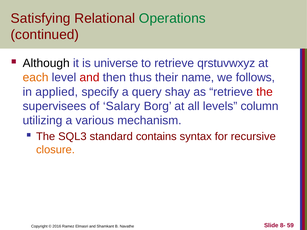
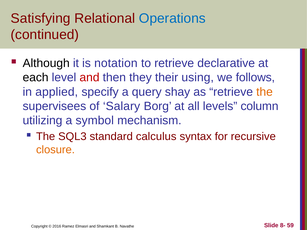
Operations colour: green -> blue (172, 18)
universe: universe -> notation (116, 63)
qrstuvwxyz: qrstuvwxyz -> declarative (226, 63)
each colour: orange -> black (36, 78)
thus: thus -> they (140, 78)
name: name -> using (198, 78)
the colour: red -> orange (265, 92)
various: various -> symbol (95, 121)
contains: contains -> calculus (156, 137)
